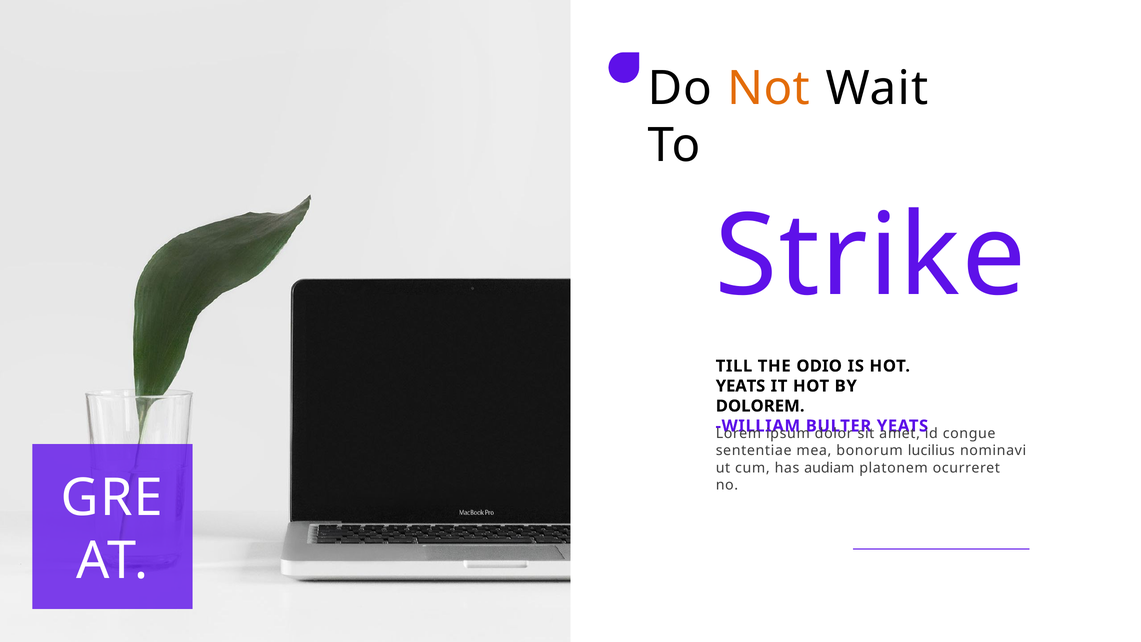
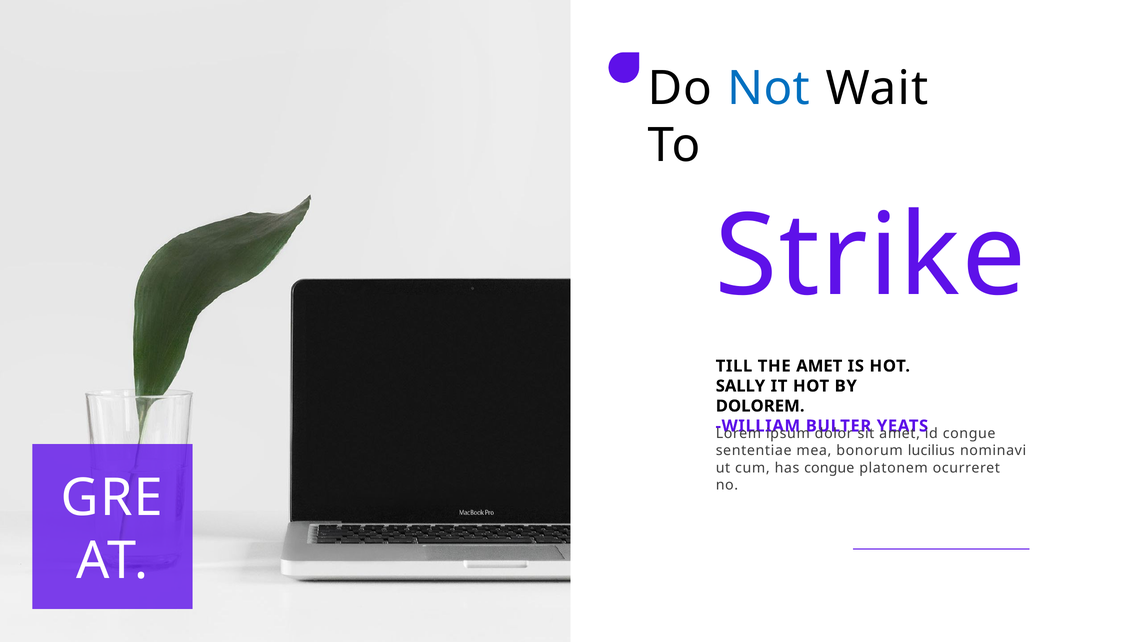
Not colour: orange -> blue (769, 88)
THE ODIO: ODIO -> AMET (819, 366)
YEATS: YEATS -> SALLY (740, 386)
has audiam: audiam -> congue (829, 468)
